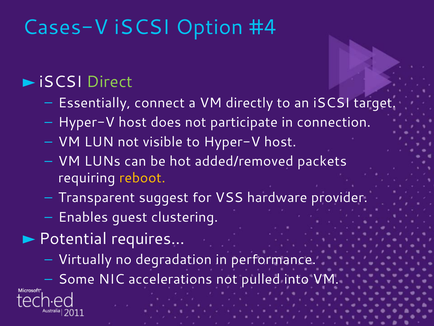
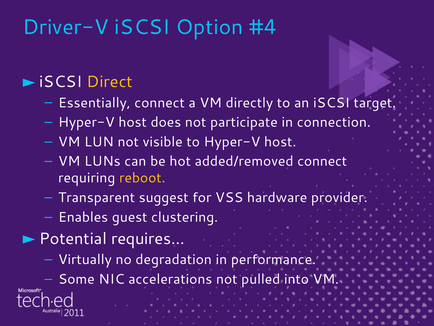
Cases-V: Cases-V -> Driver-V (65, 27)
Direct colour: light green -> yellow (110, 82)
added/removed packets: packets -> connect (322, 161)
